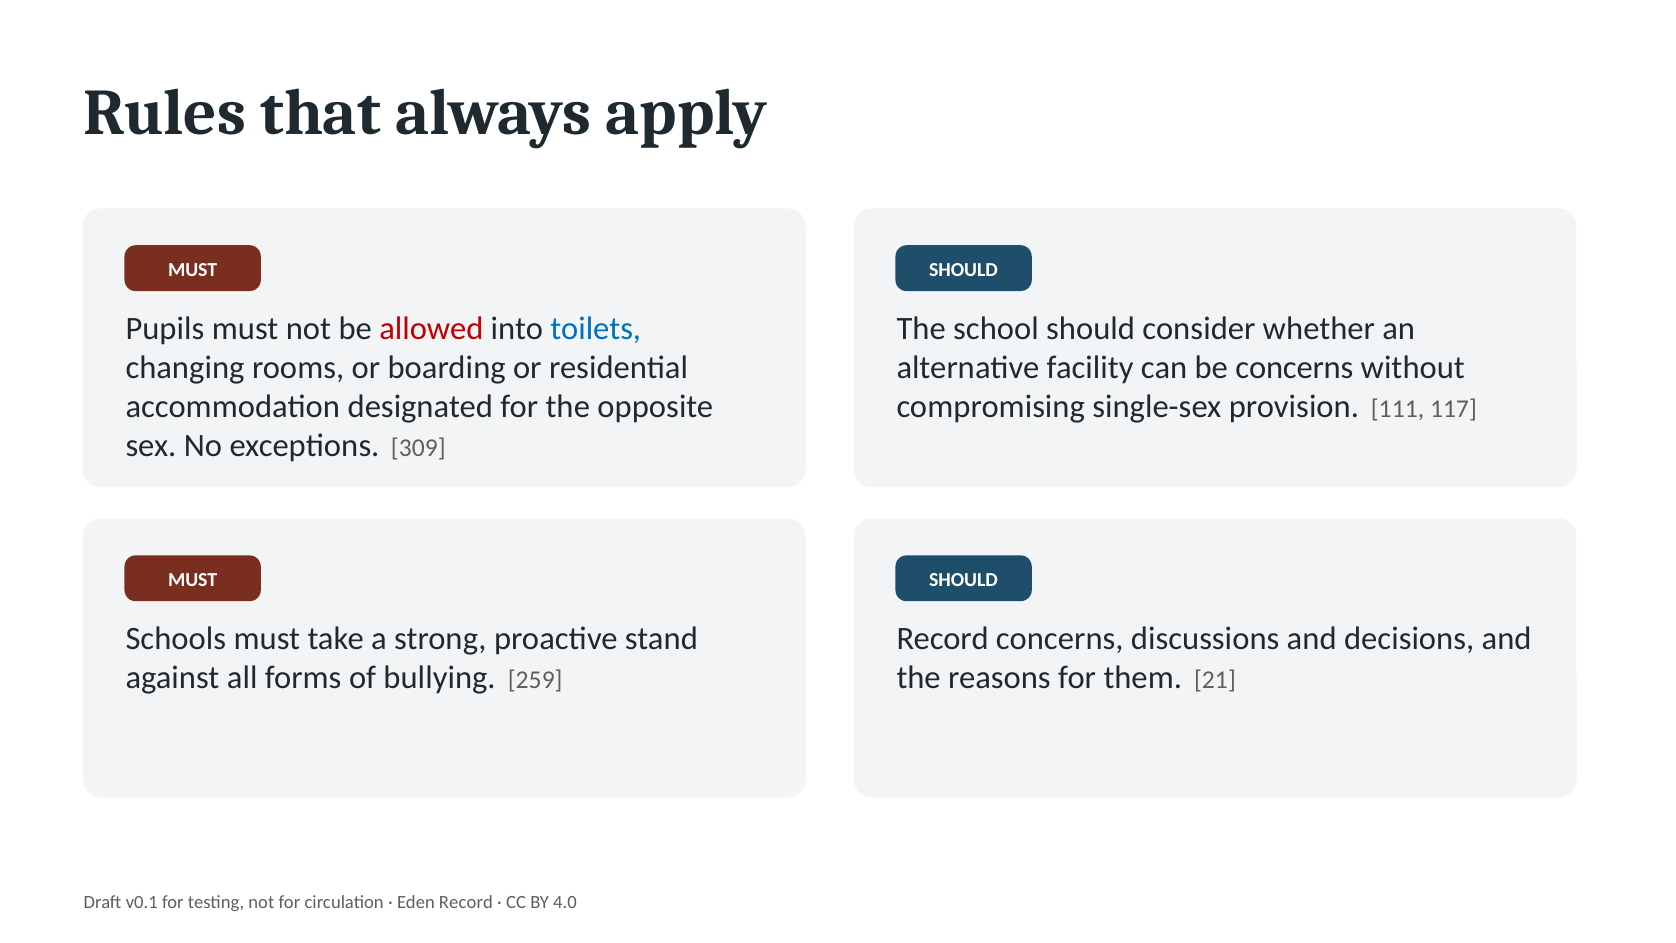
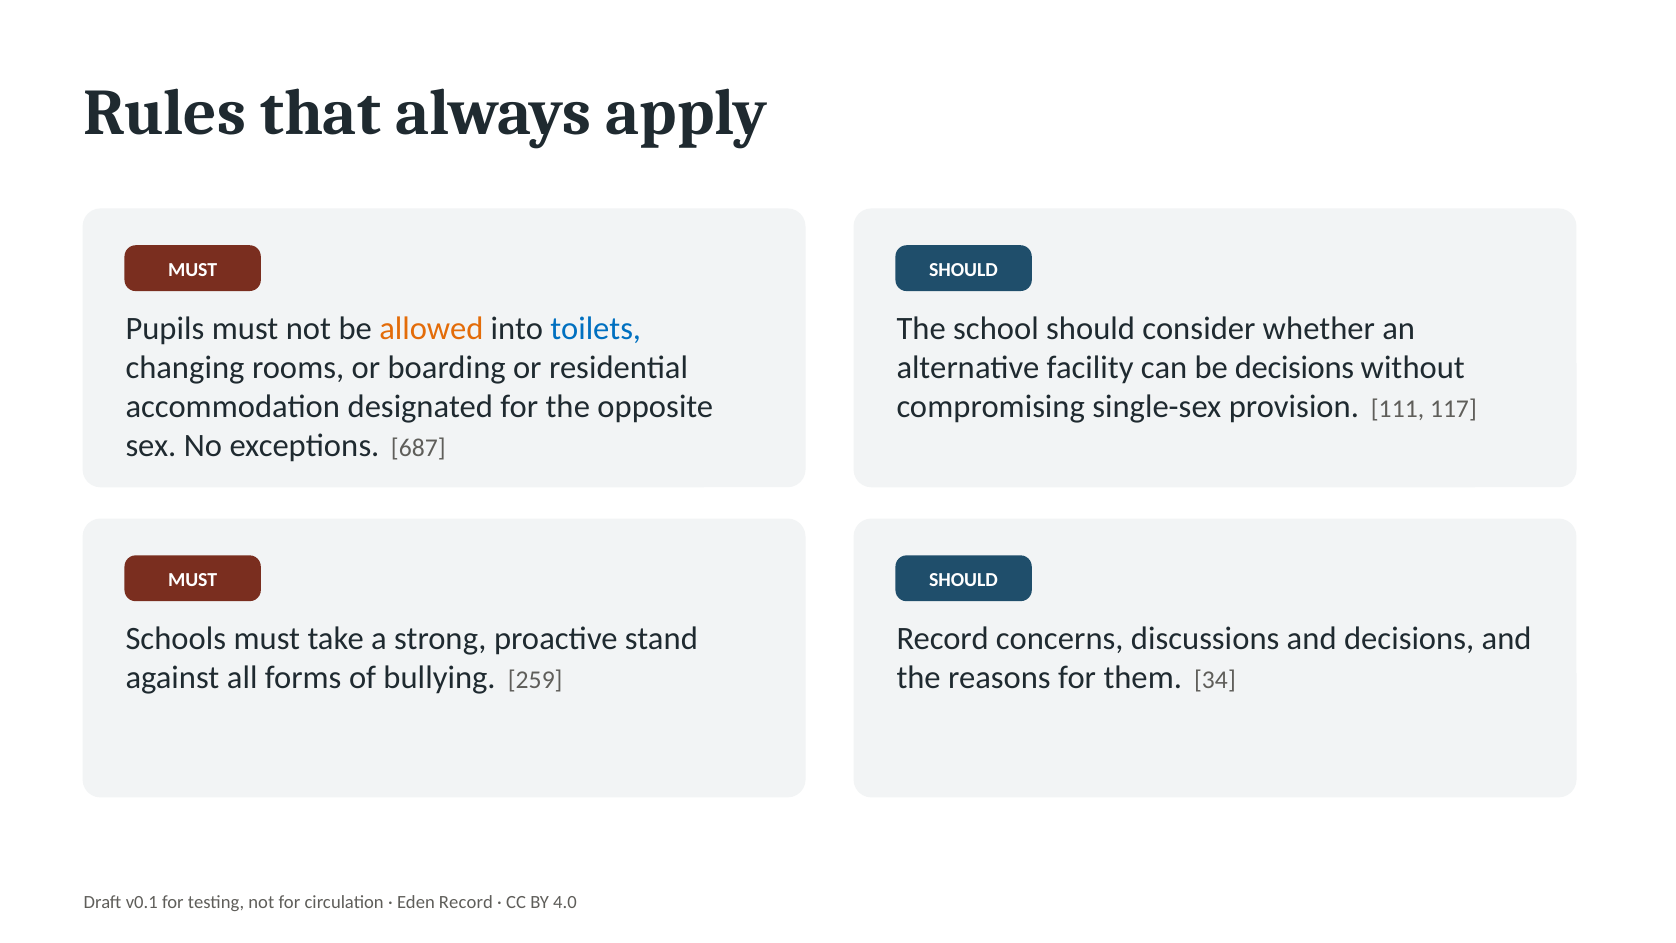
allowed colour: red -> orange (431, 328)
be concerns: concerns -> decisions (1295, 368)
309: 309 -> 687 (418, 448)
21: 21 -> 34 (1215, 680)
